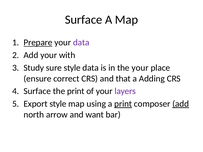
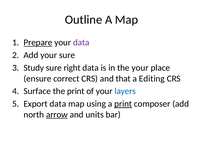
Surface: Surface -> Outline (84, 20)
your with: with -> sure (67, 55)
sure style: style -> right (72, 68)
Adding: Adding -> Editing (152, 79)
layers colour: purple -> blue (125, 91)
Export style: style -> data (58, 104)
add underline: present -> none (181, 104)
arrow underline: none -> present (57, 115)
want: want -> units (95, 115)
